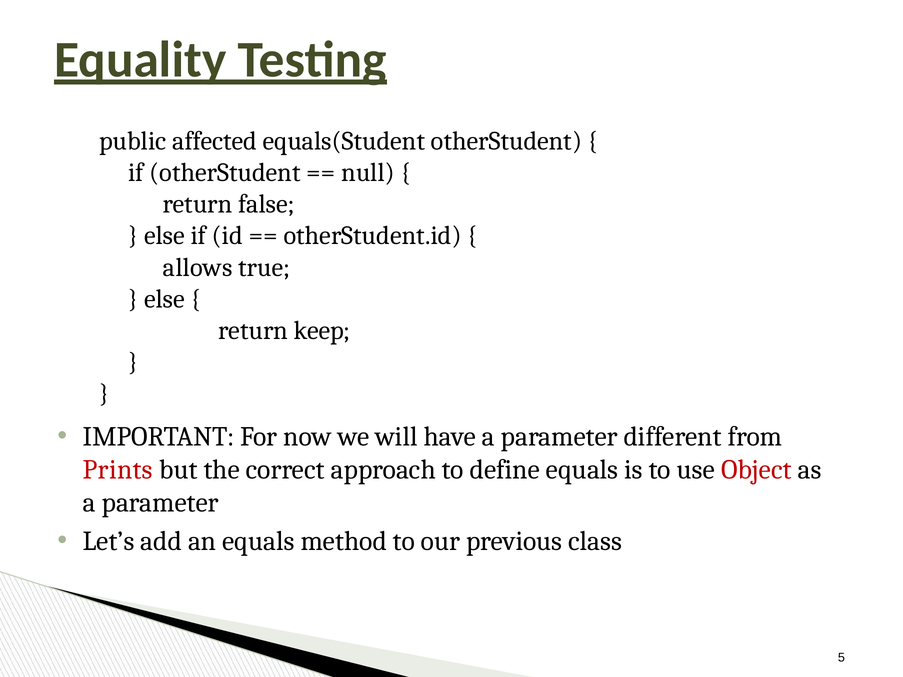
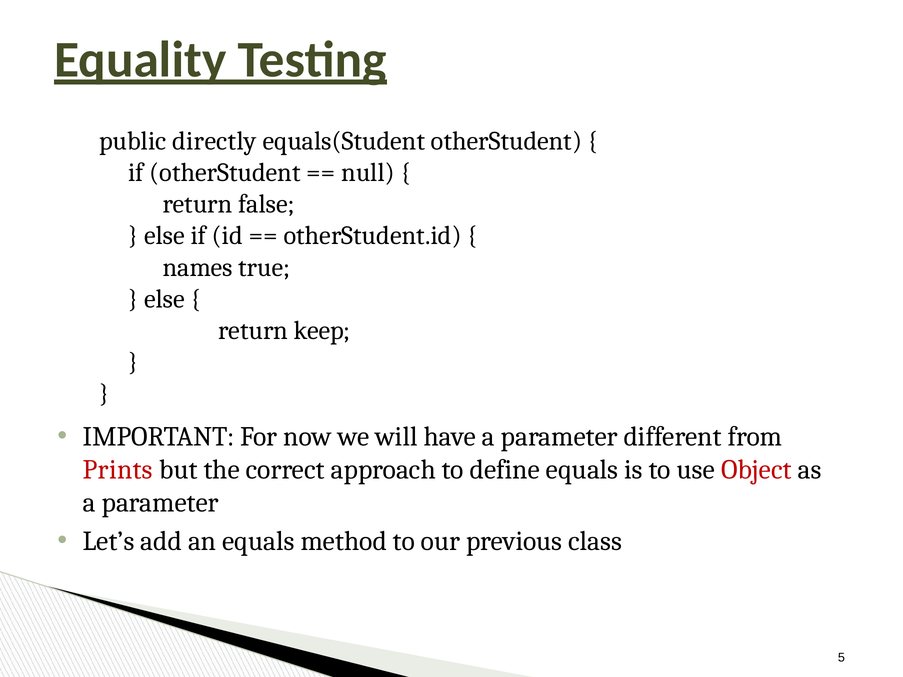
affected: affected -> directly (214, 141)
allows: allows -> names (198, 267)
